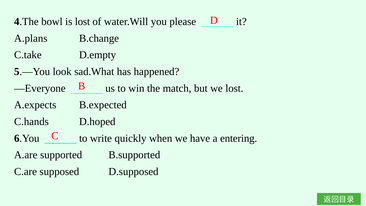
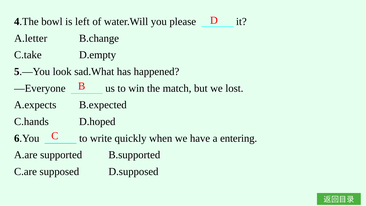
is lost: lost -> left (82, 22)
A.plans: A.plans -> A.letter (31, 38)
